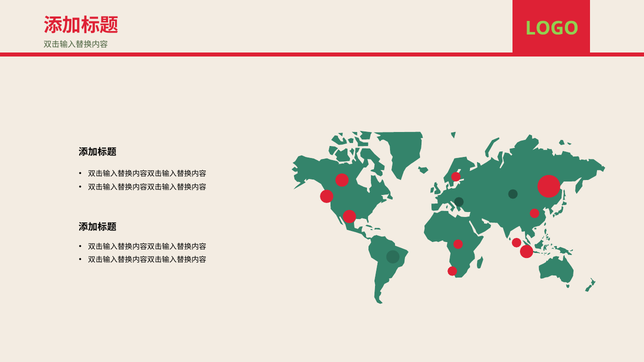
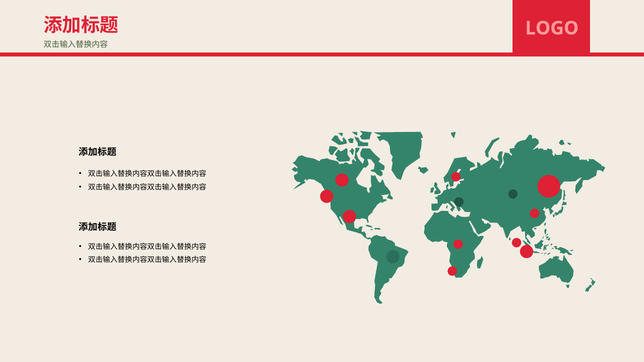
LOGO colour: light green -> pink (552, 28)
